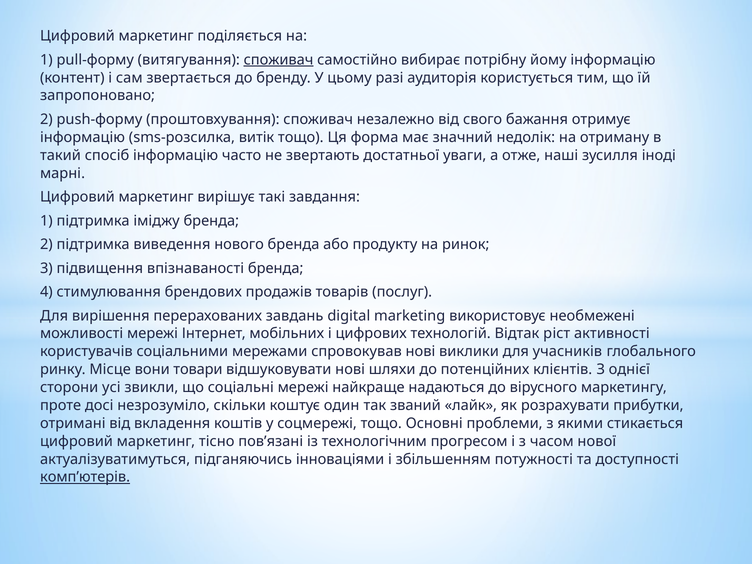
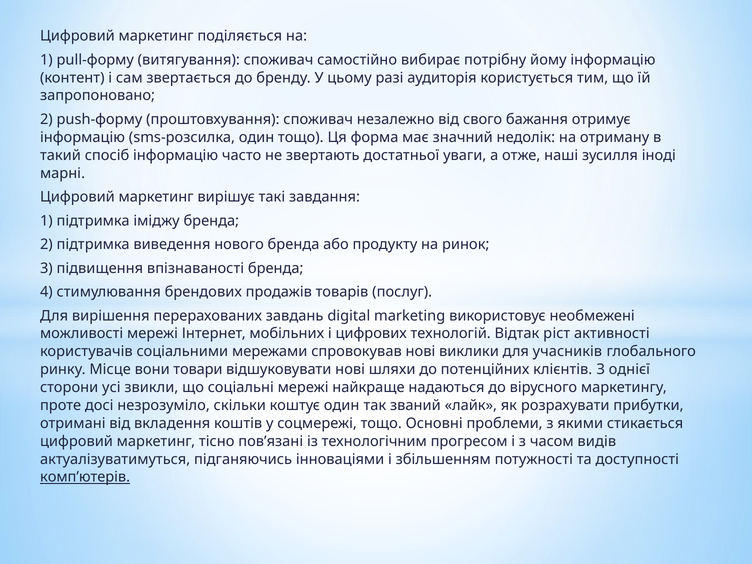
споживач underline: present -> none (279, 60)
sms-розсилка витік: витік -> один (257, 137)
нової: нової -> видів (597, 441)
